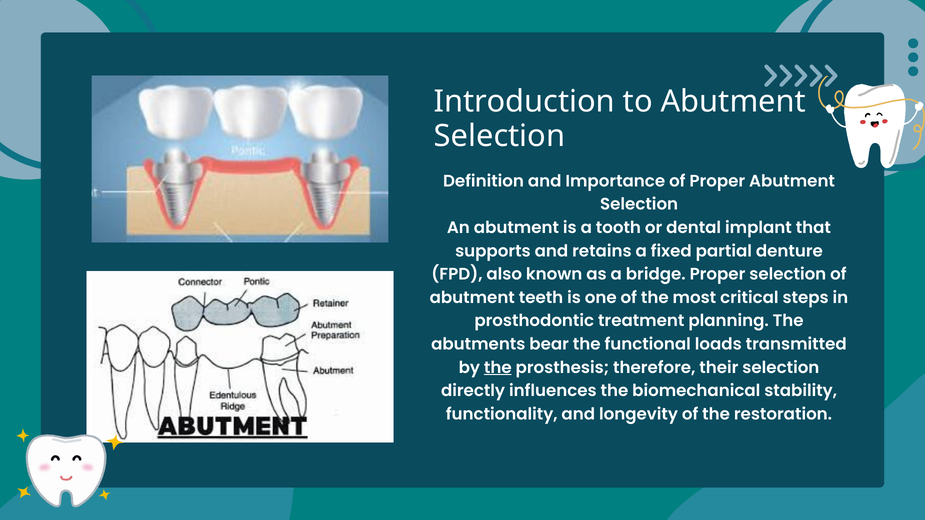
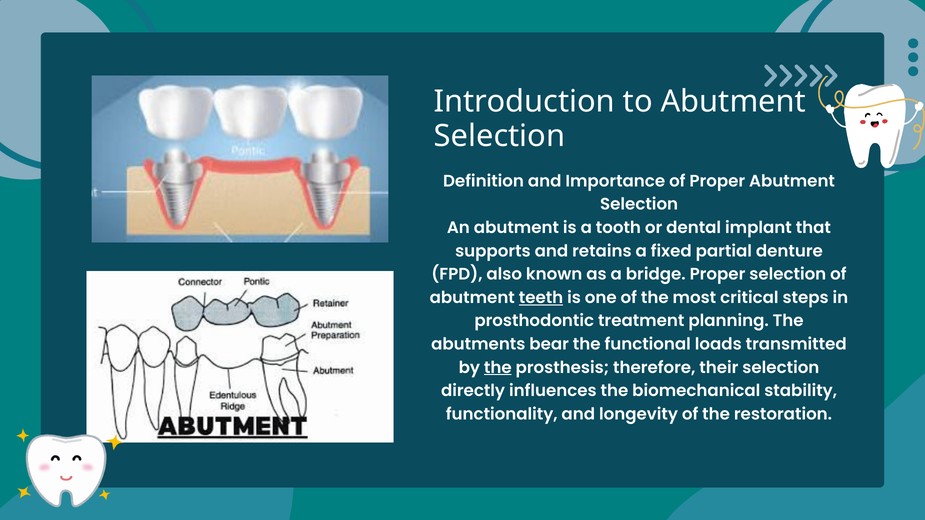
teeth underline: none -> present (541, 298)
